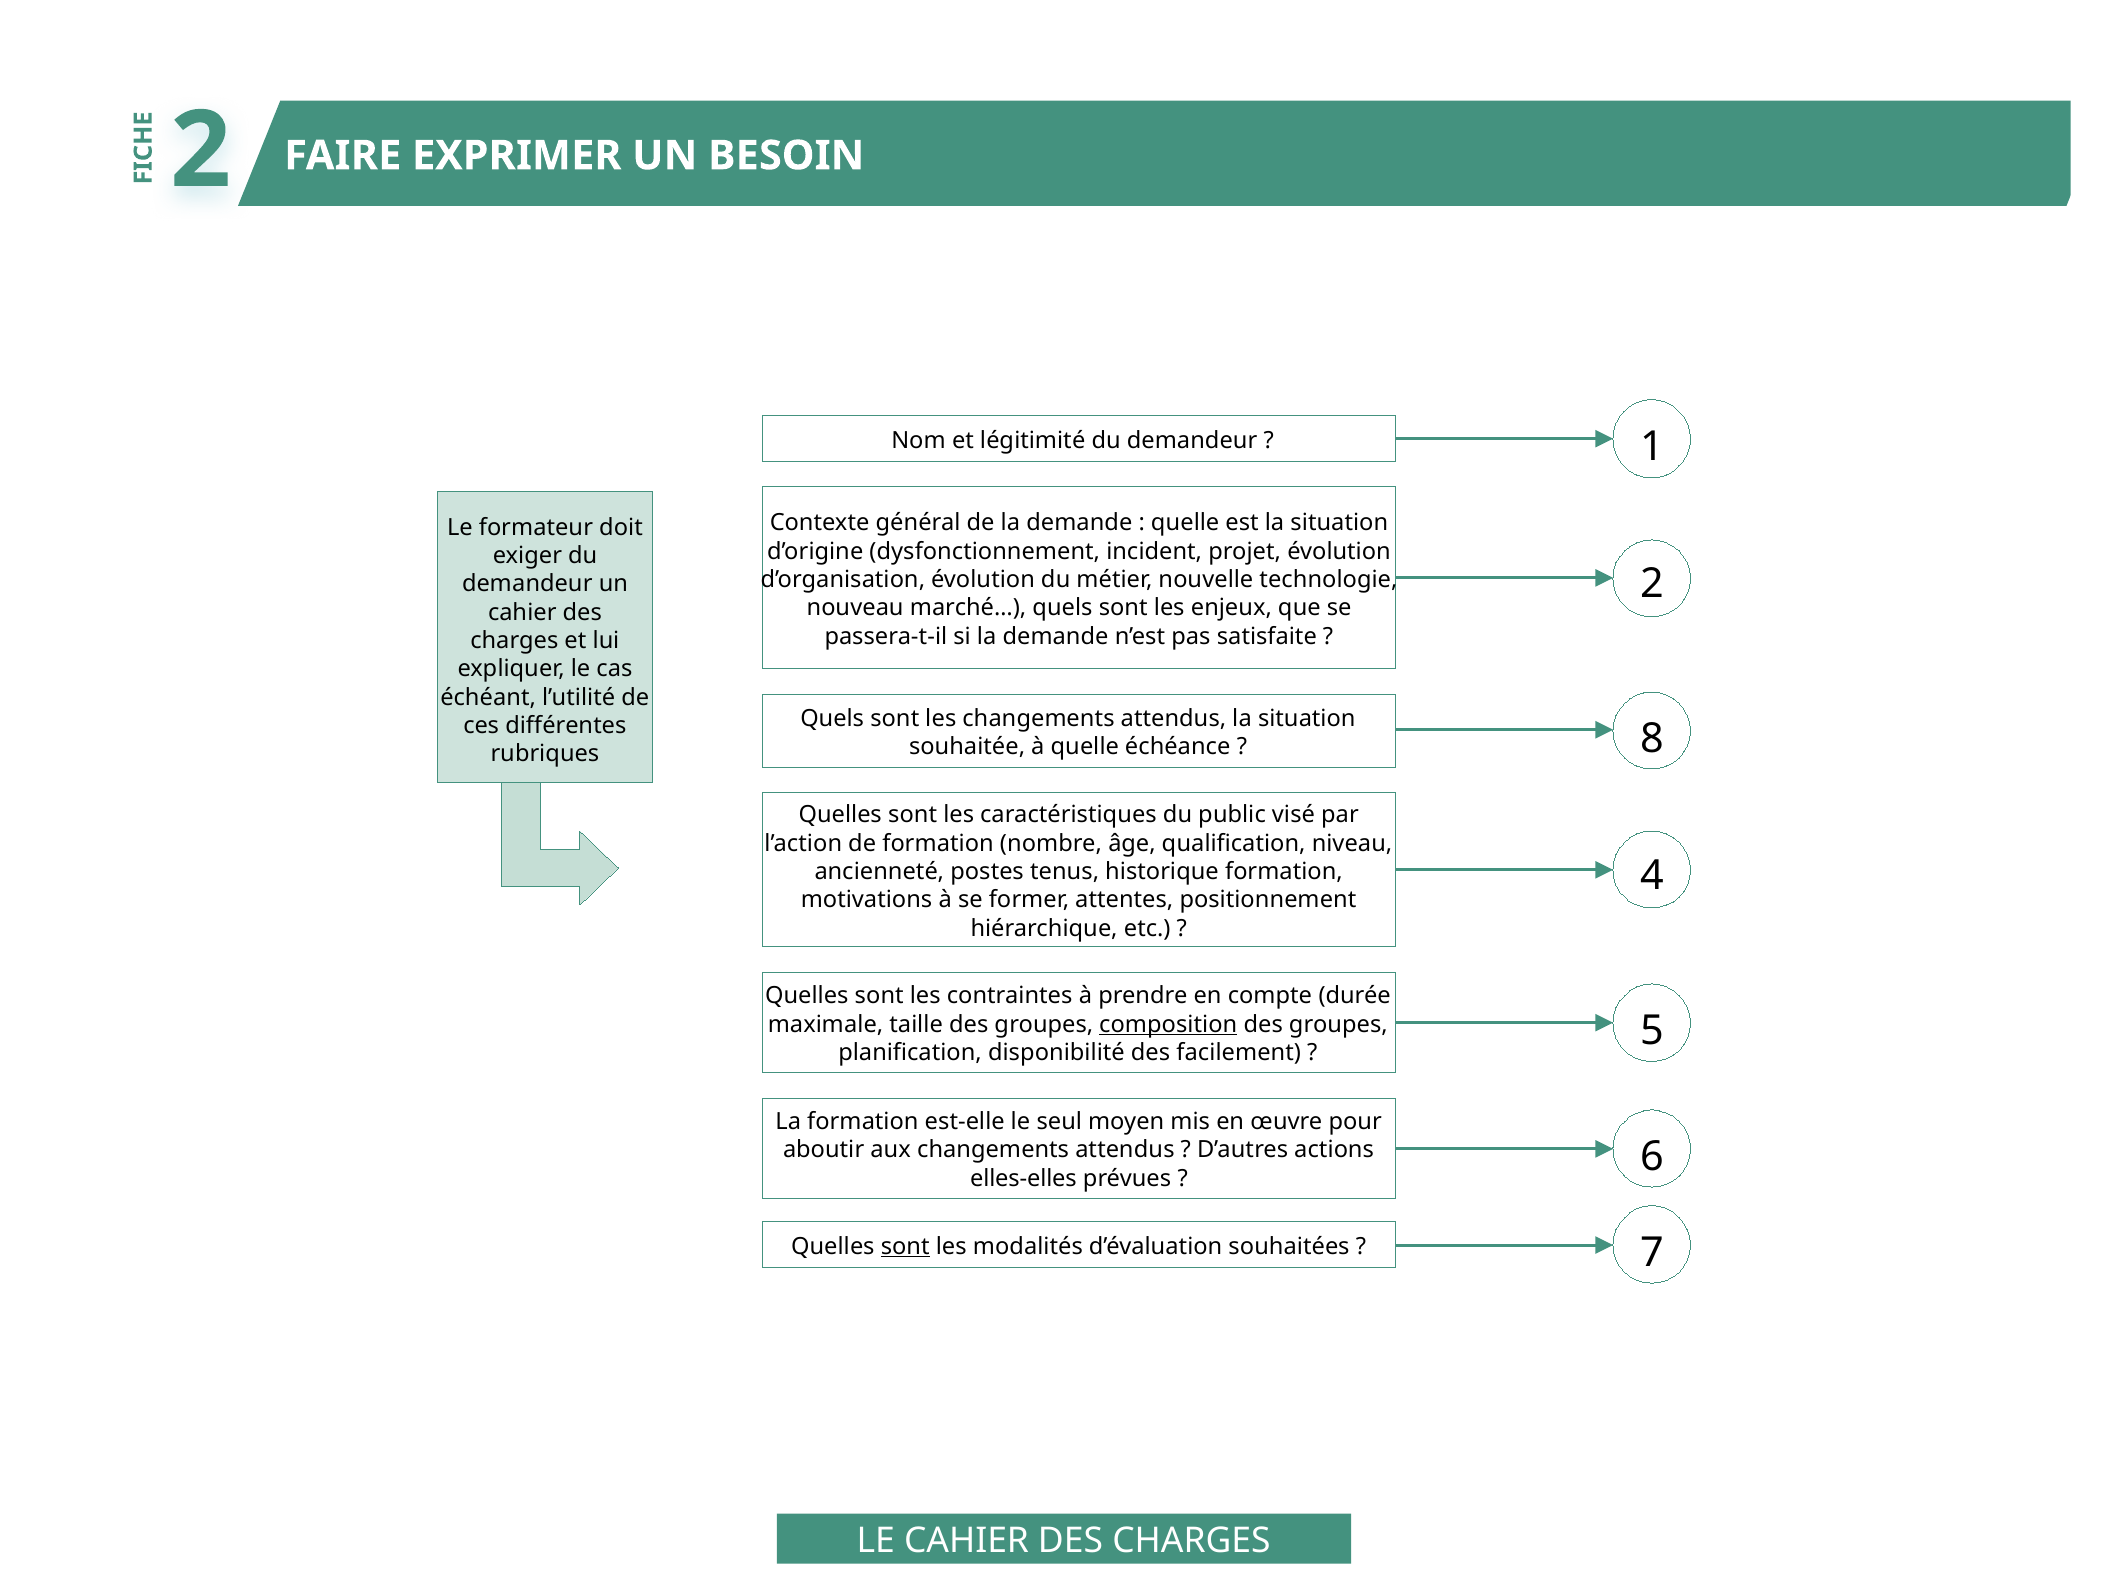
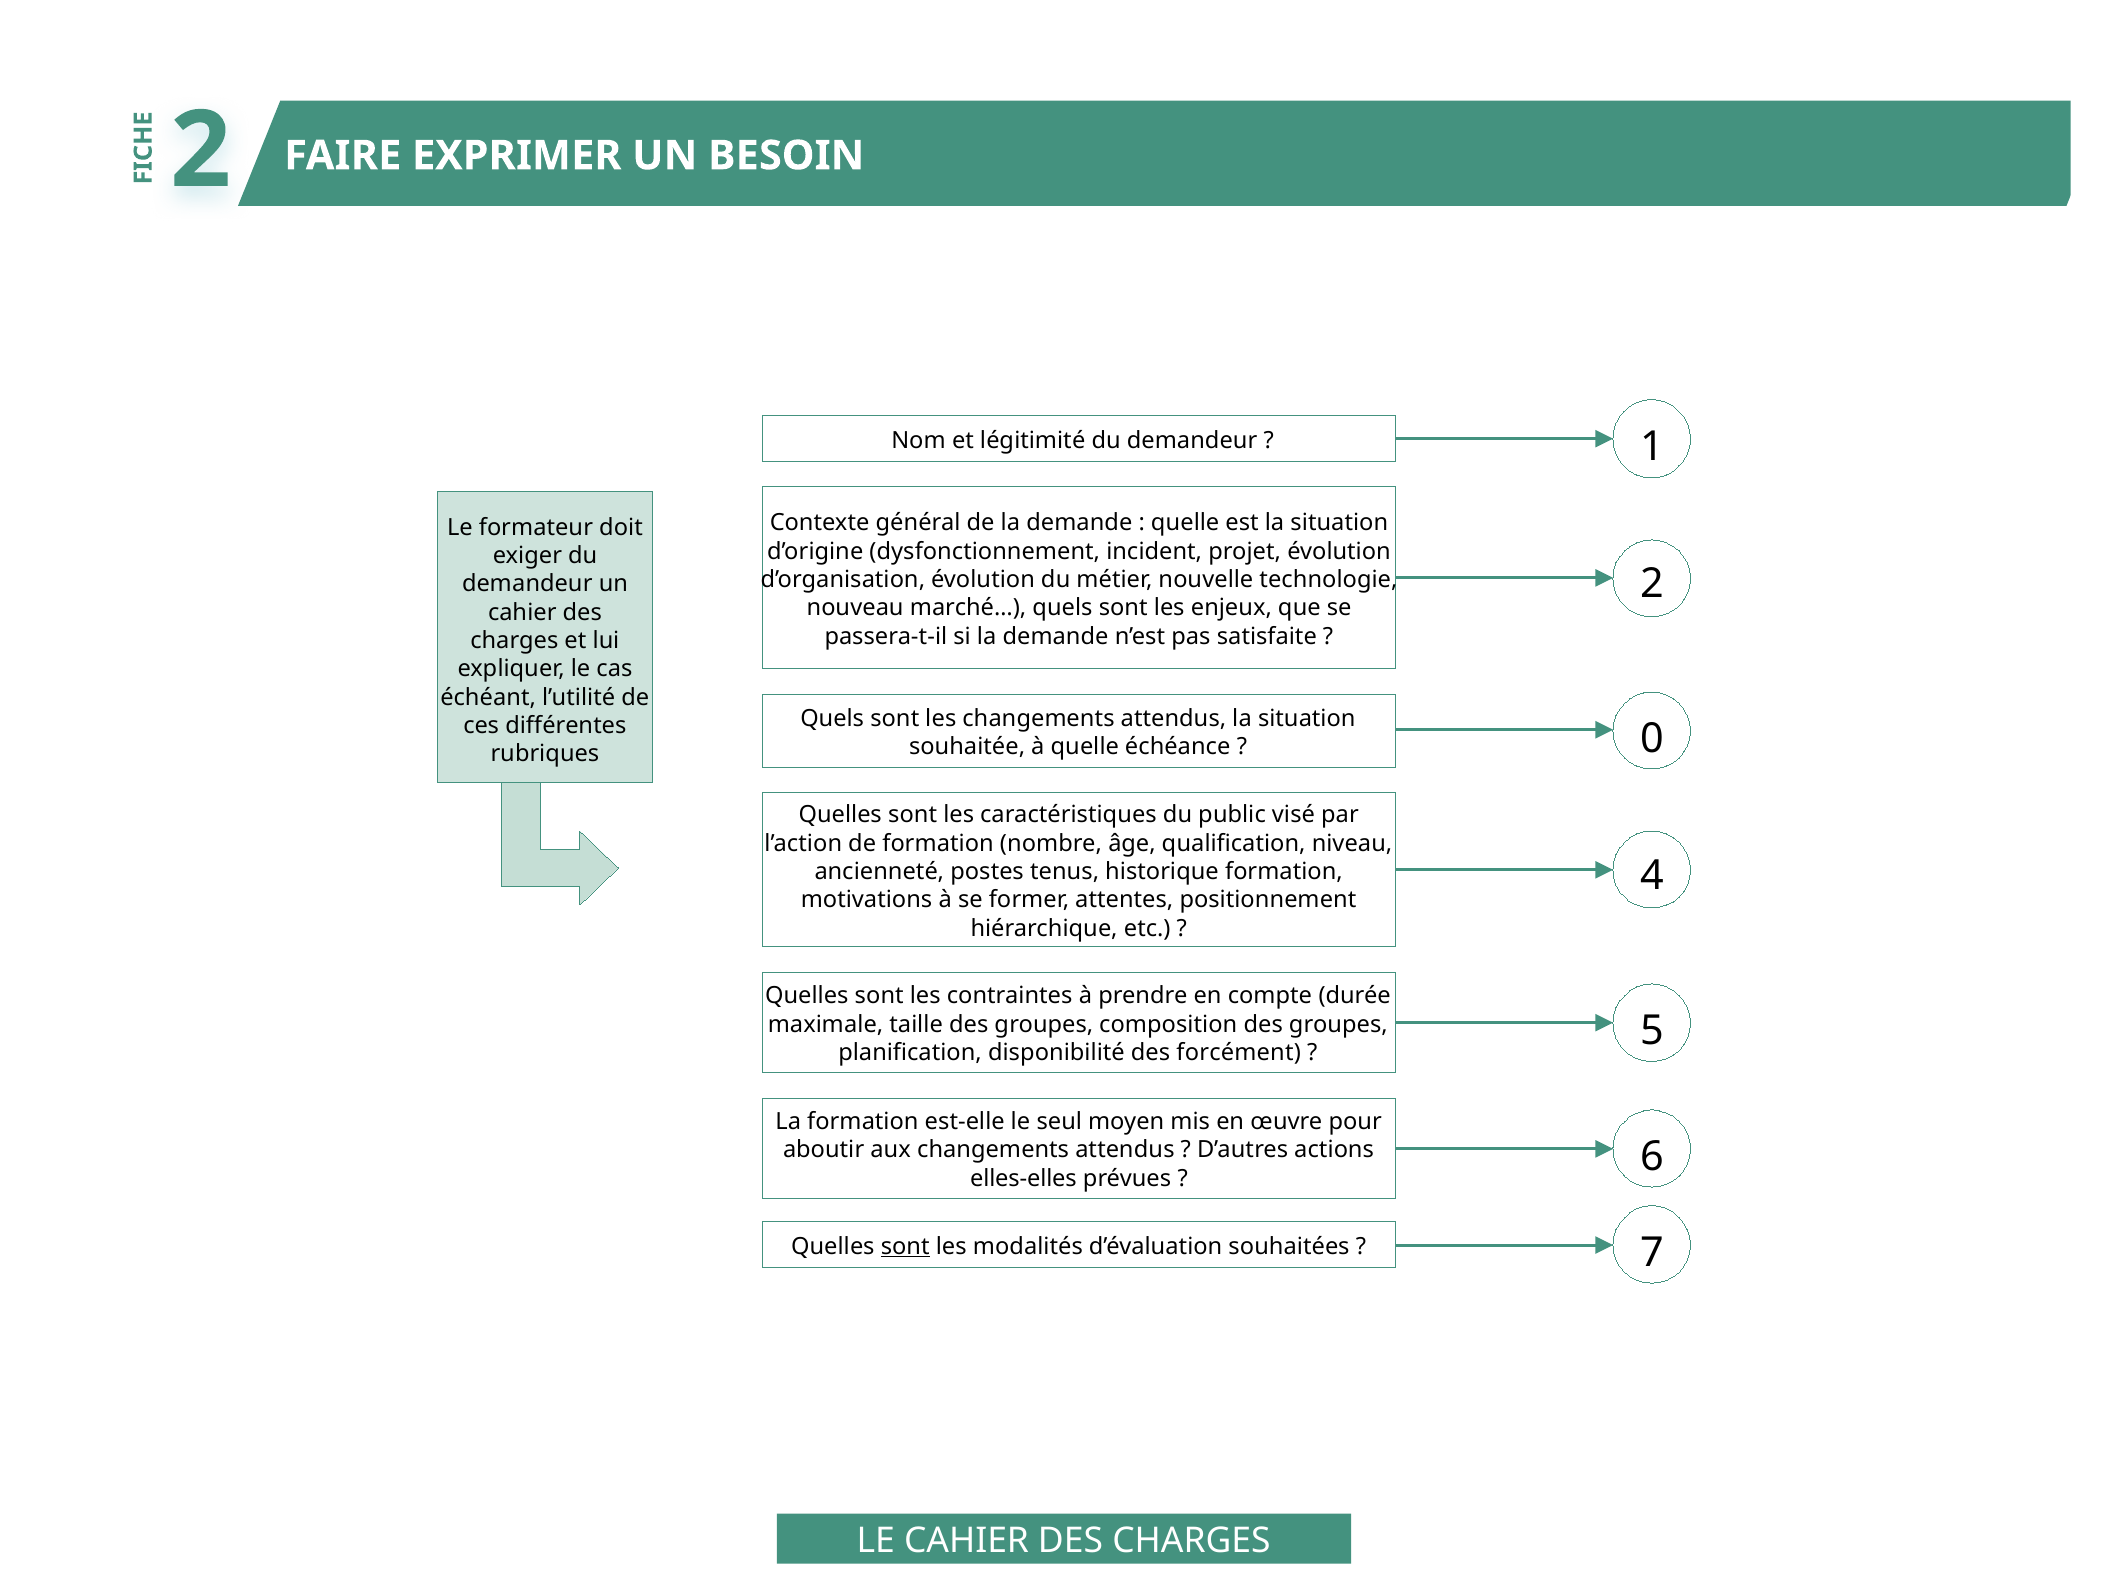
8: 8 -> 0 (1653, 739)
composition underline: present -> none (1168, 1024)
facilement: facilement -> forcément (1239, 1053)
